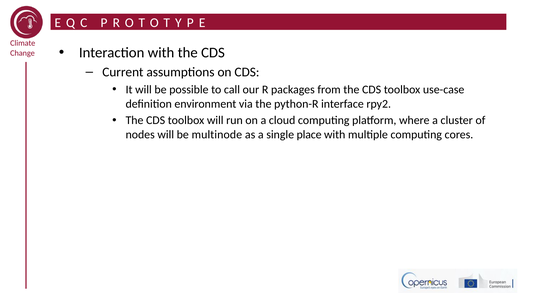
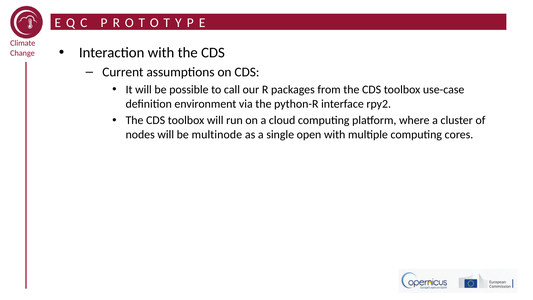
place: place -> open (309, 135)
